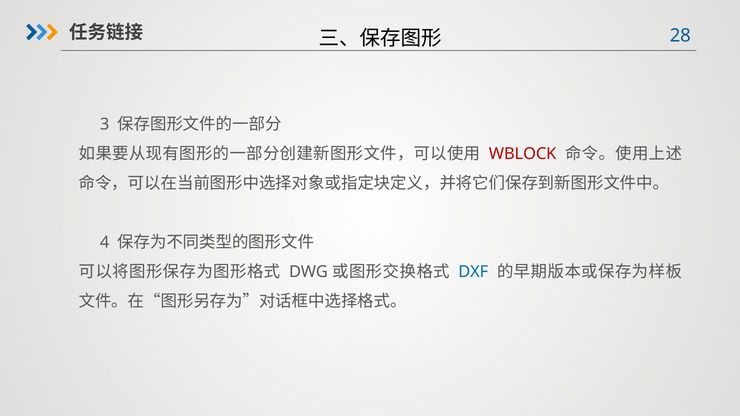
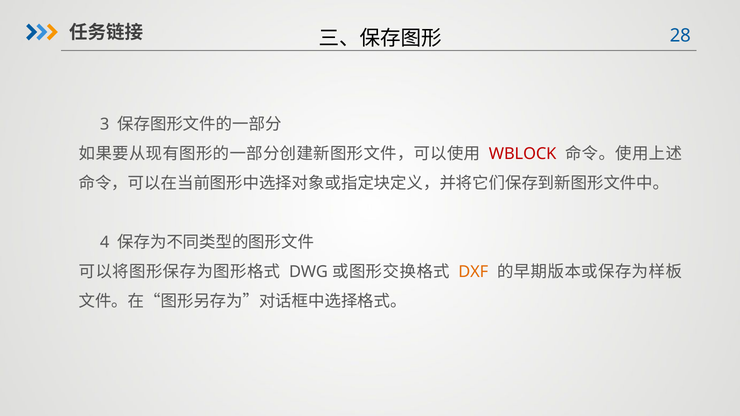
DXF colour: blue -> orange (473, 272)
